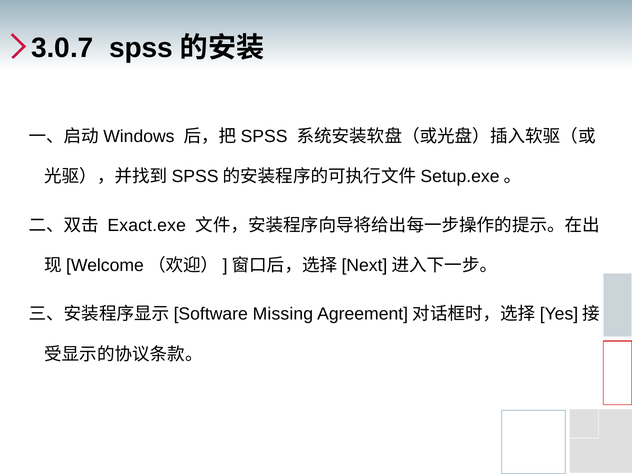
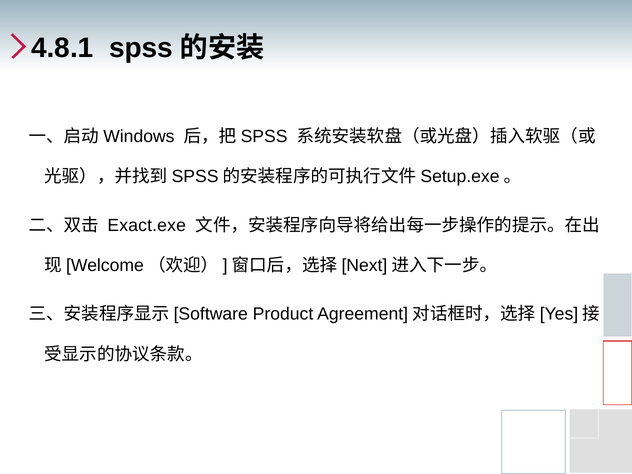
3.0.7: 3.0.7 -> 4.8.1 (62, 48)
Missing: Missing -> Product (283, 314)
